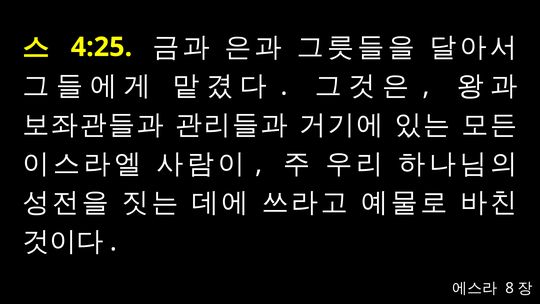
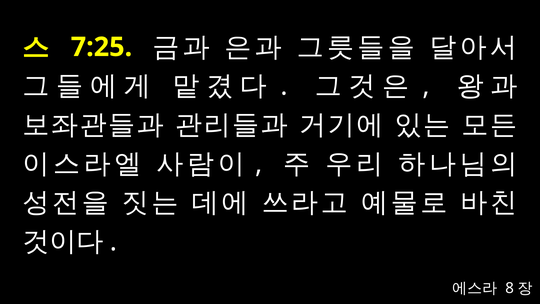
4:25: 4:25 -> 7:25 (101, 47)
